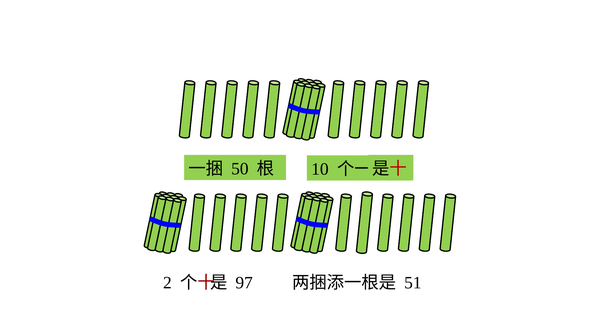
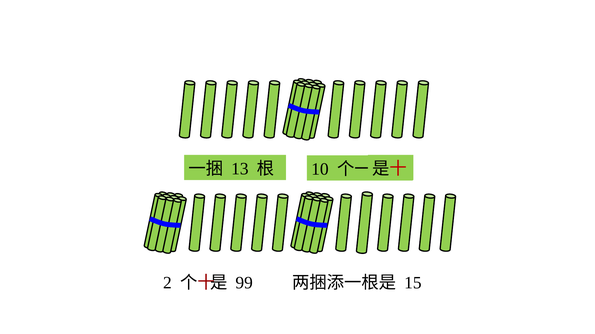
50: 50 -> 13 (240, 169)
97: 97 -> 99 (244, 283)
51: 51 -> 15 (413, 283)
